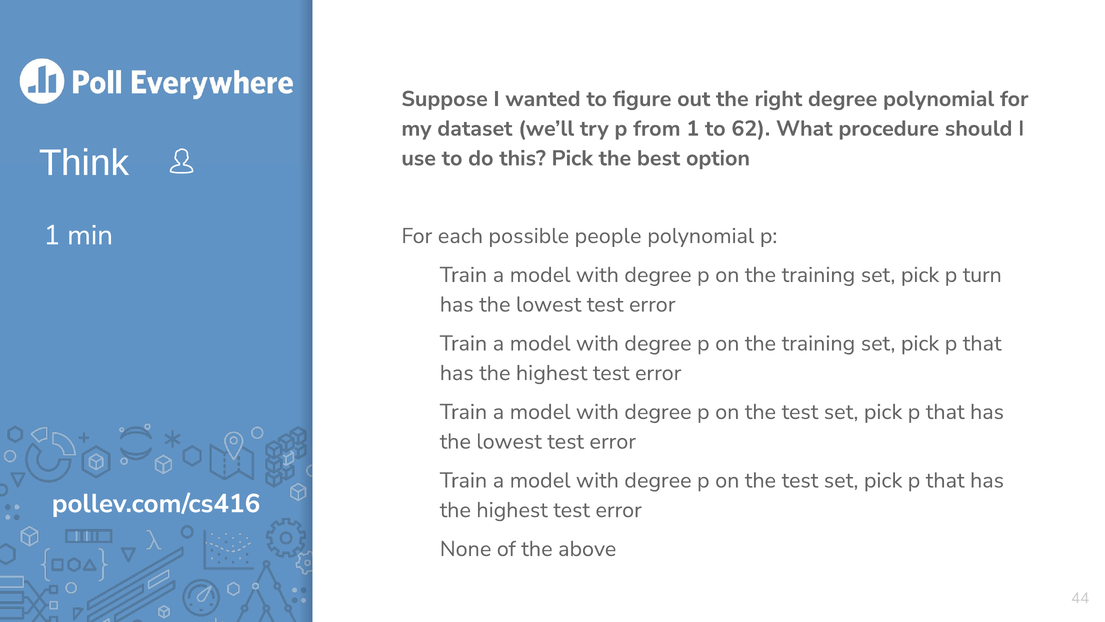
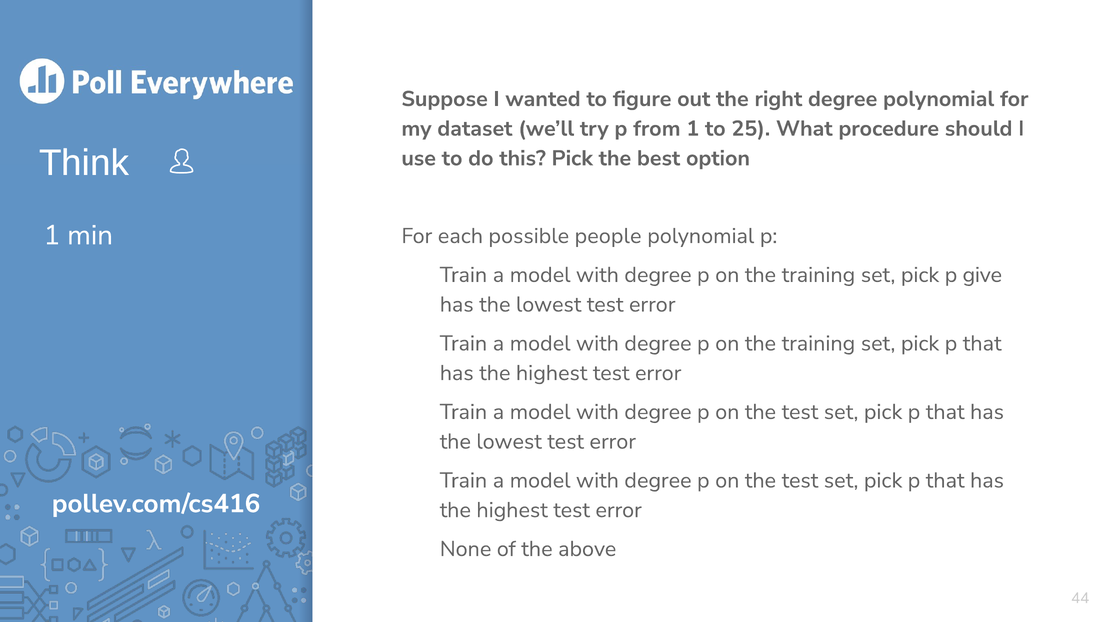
62: 62 -> 25 (751, 128)
turn: turn -> give (982, 275)
